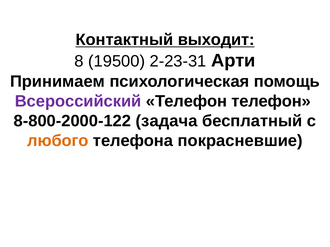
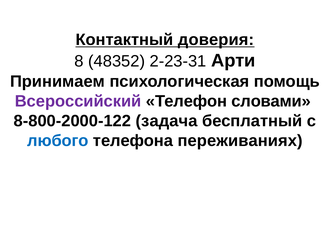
выходит: выходит -> доверия (216, 40)
19500: 19500 -> 48352 (117, 61)
Телефон телефон: телефон -> словами (271, 101)
любого colour: orange -> blue (58, 141)
покрасневшие: покрасневшие -> переживаниях (240, 141)
